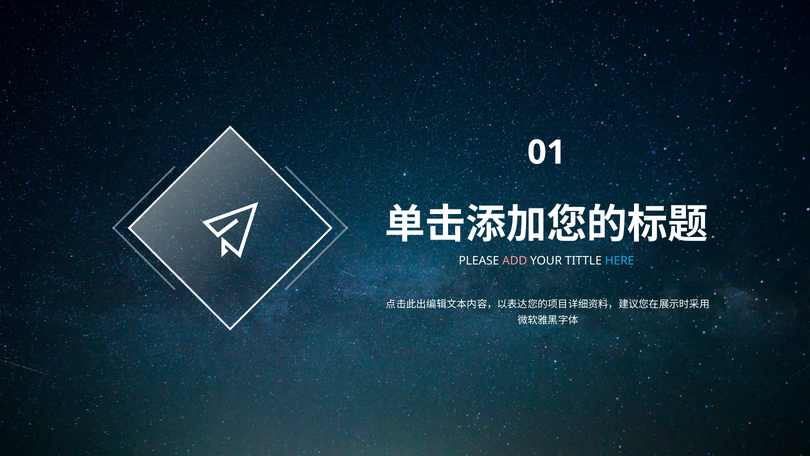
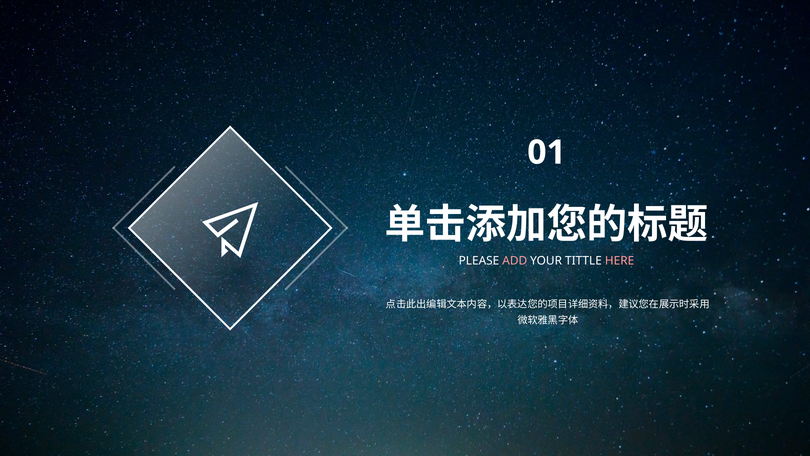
HERE colour: light blue -> pink (620, 261)
